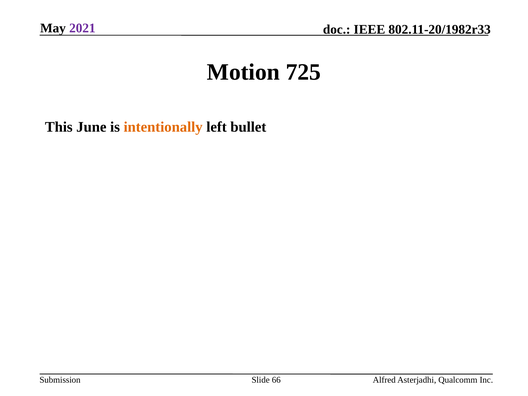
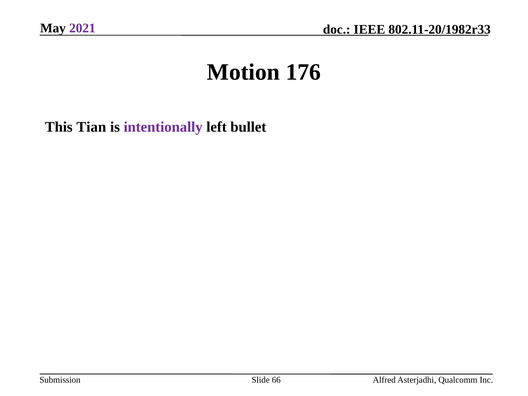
725: 725 -> 176 (303, 72)
June: June -> Tian (91, 127)
intentionally colour: orange -> purple (163, 127)
